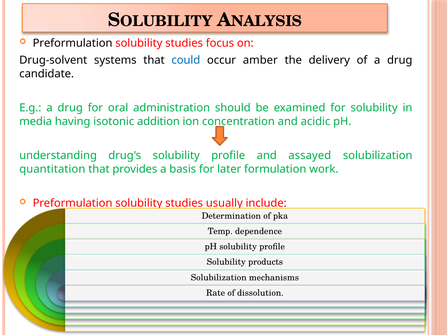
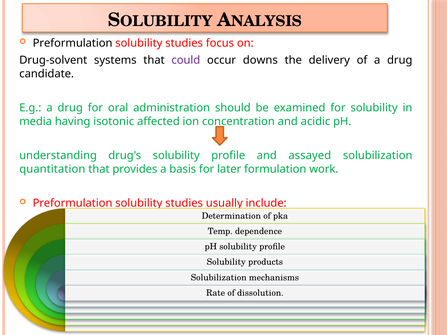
could colour: blue -> purple (186, 60)
amber: amber -> downs (260, 60)
addition: addition -> affected (158, 121)
